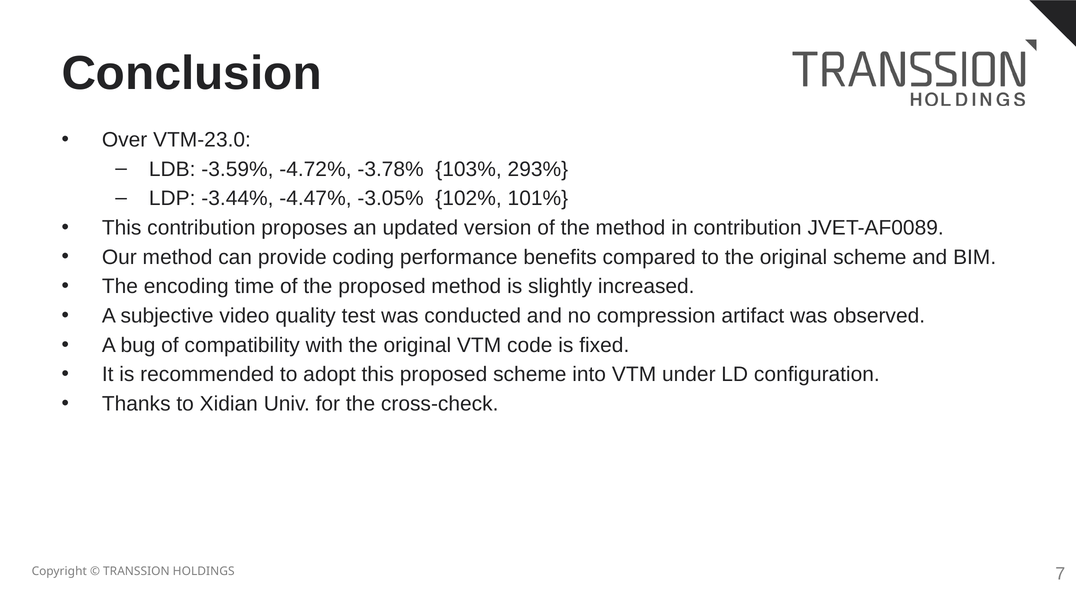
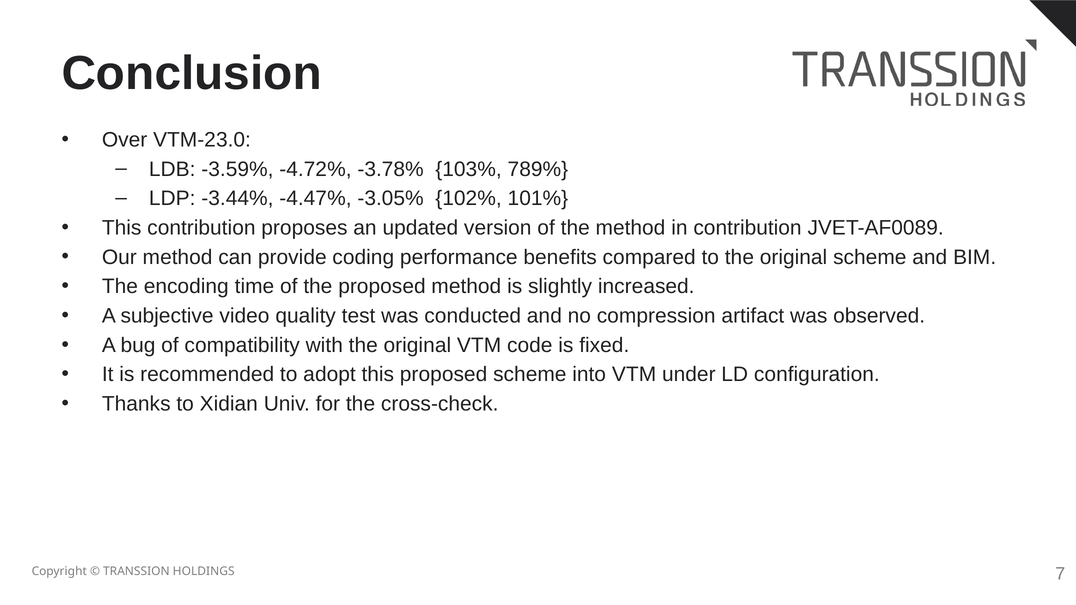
293%: 293% -> 789% (538, 169)
